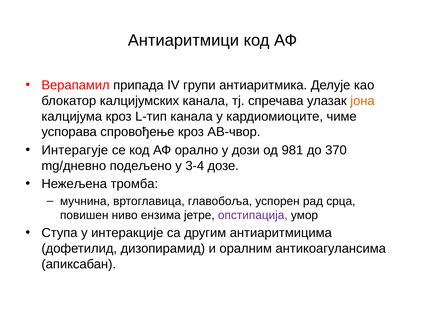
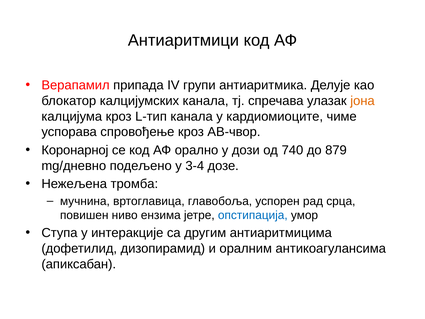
Интерагује: Интерагује -> Коронарној (75, 150)
981: 981 -> 740 (292, 150)
370: 370 -> 879 (336, 150)
опстипација colour: purple -> blue (253, 215)
